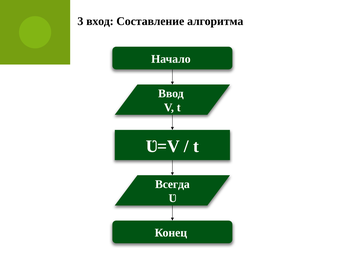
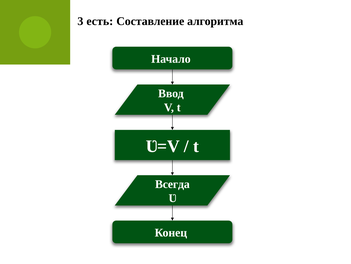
вход: вход -> есть (100, 21)
